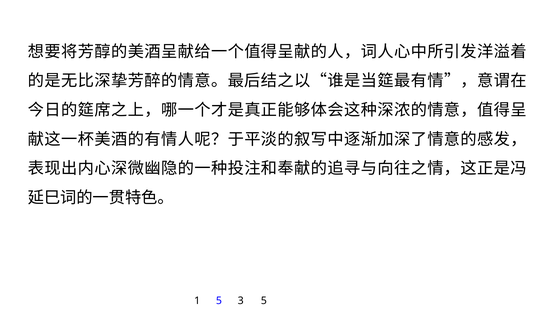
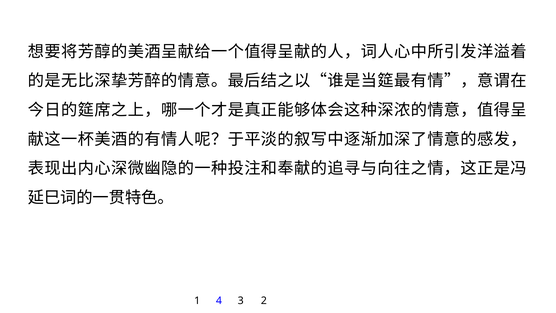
1 5: 5 -> 4 (219, 301)
3 5: 5 -> 2 (264, 301)
